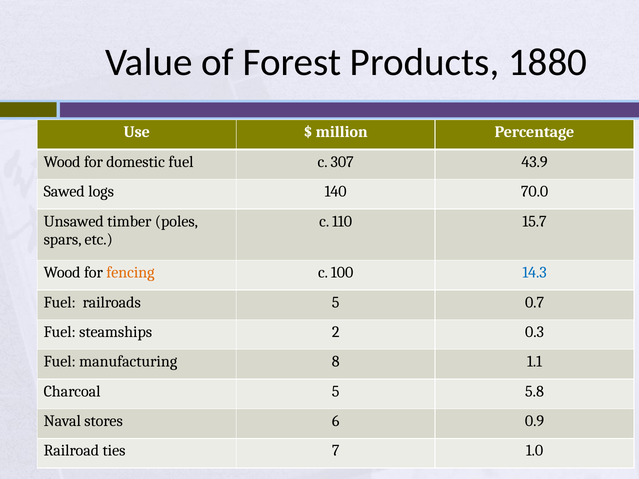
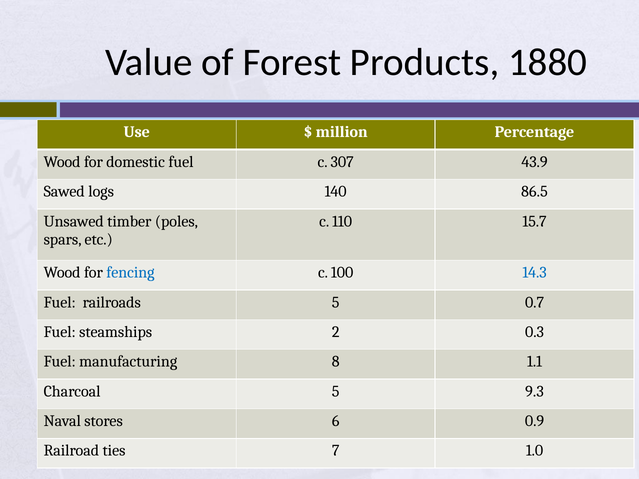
70.0: 70.0 -> 86.5 (534, 192)
fencing colour: orange -> blue (130, 273)
5.8: 5.8 -> 9.3 (534, 392)
